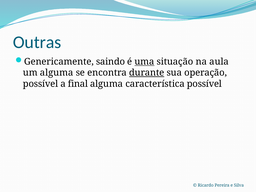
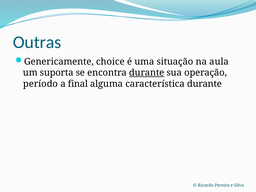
saindo: saindo -> choice (110, 62)
uma underline: present -> none (144, 62)
um alguma: alguma -> suporta (57, 73)
possível: possível -> período (40, 84)
característica possível: possível -> durante (204, 84)
